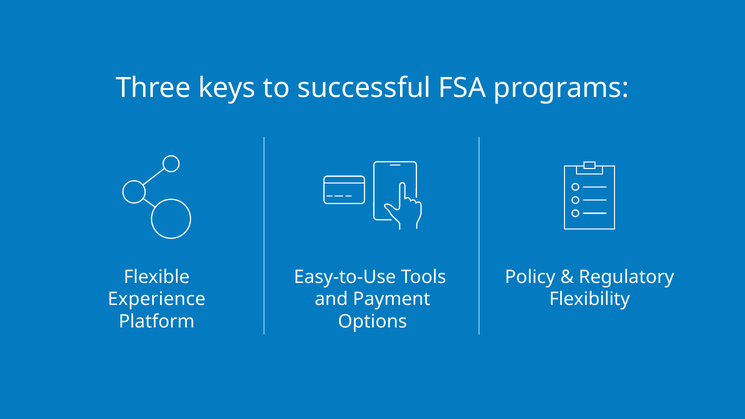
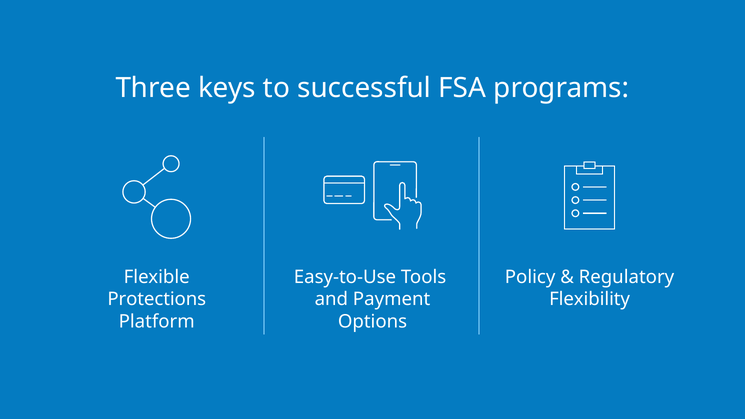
Experience: Experience -> Protections (157, 299)
